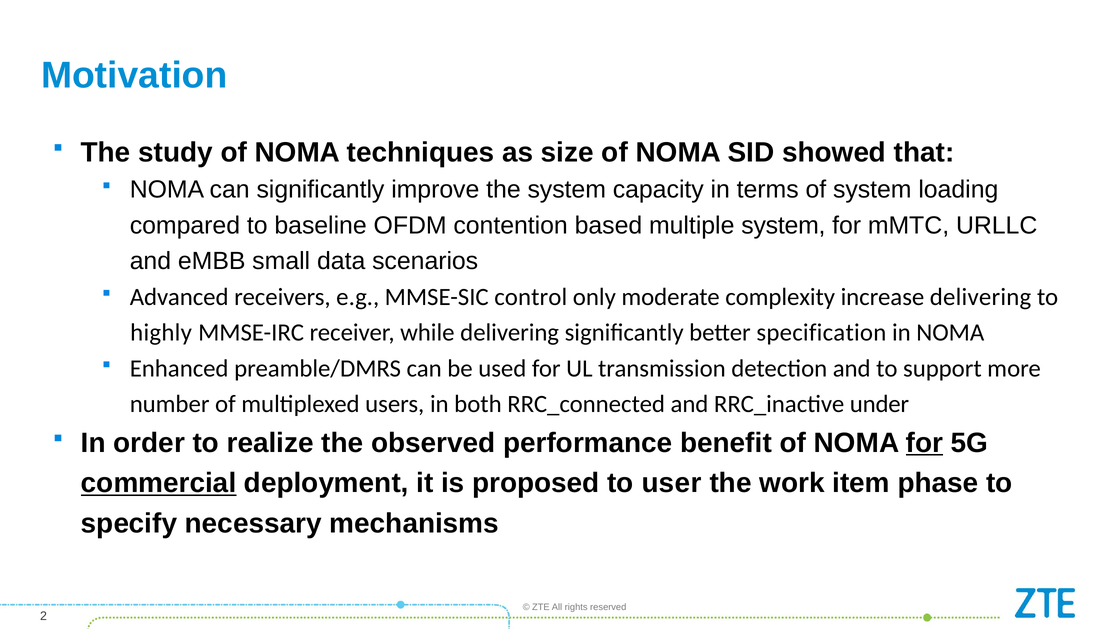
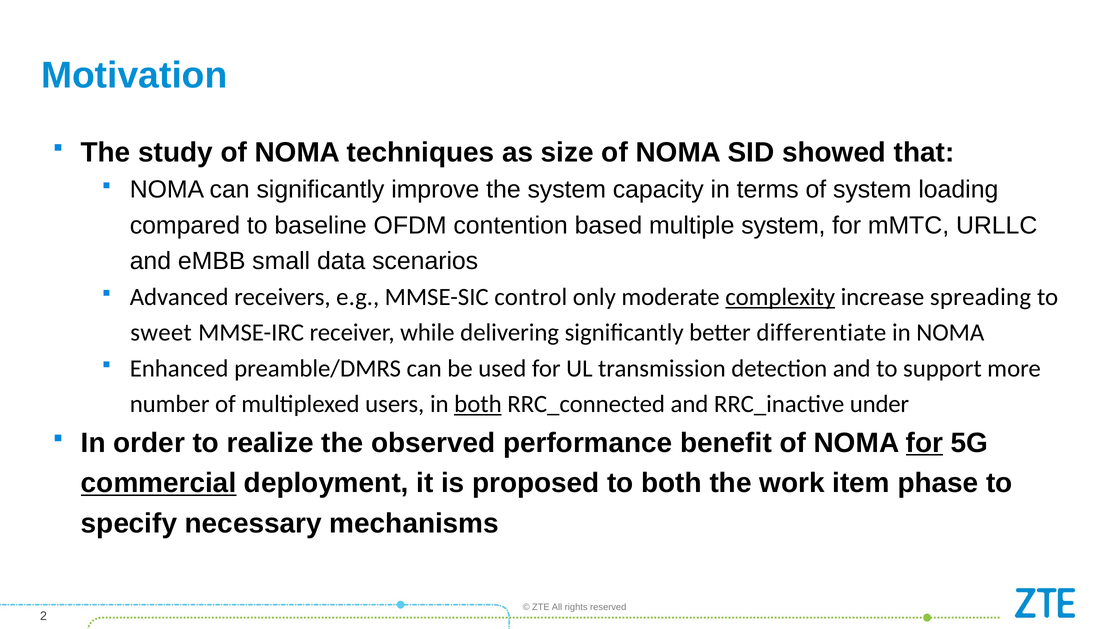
complexity underline: none -> present (780, 297)
increase delivering: delivering -> spreading (981, 297)
highly: highly -> sweet (161, 333)
specification: specification -> differentiate (821, 333)
both underline: none -> present (478, 405)
to user: user -> both (672, 483)
